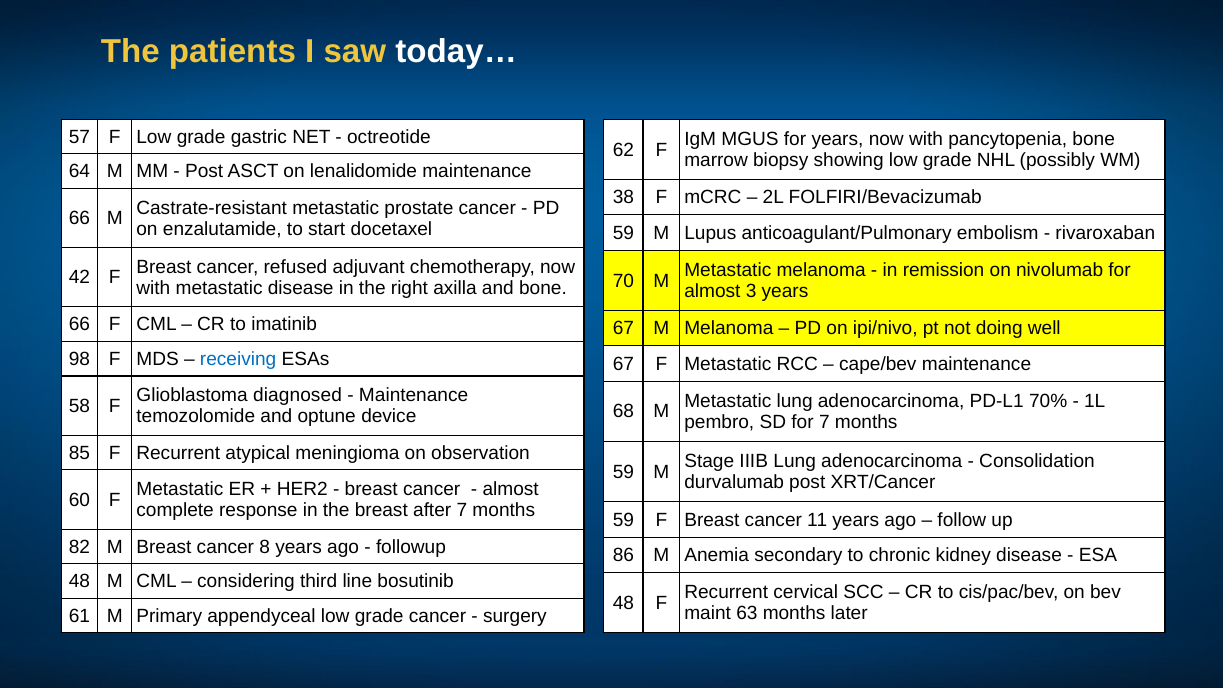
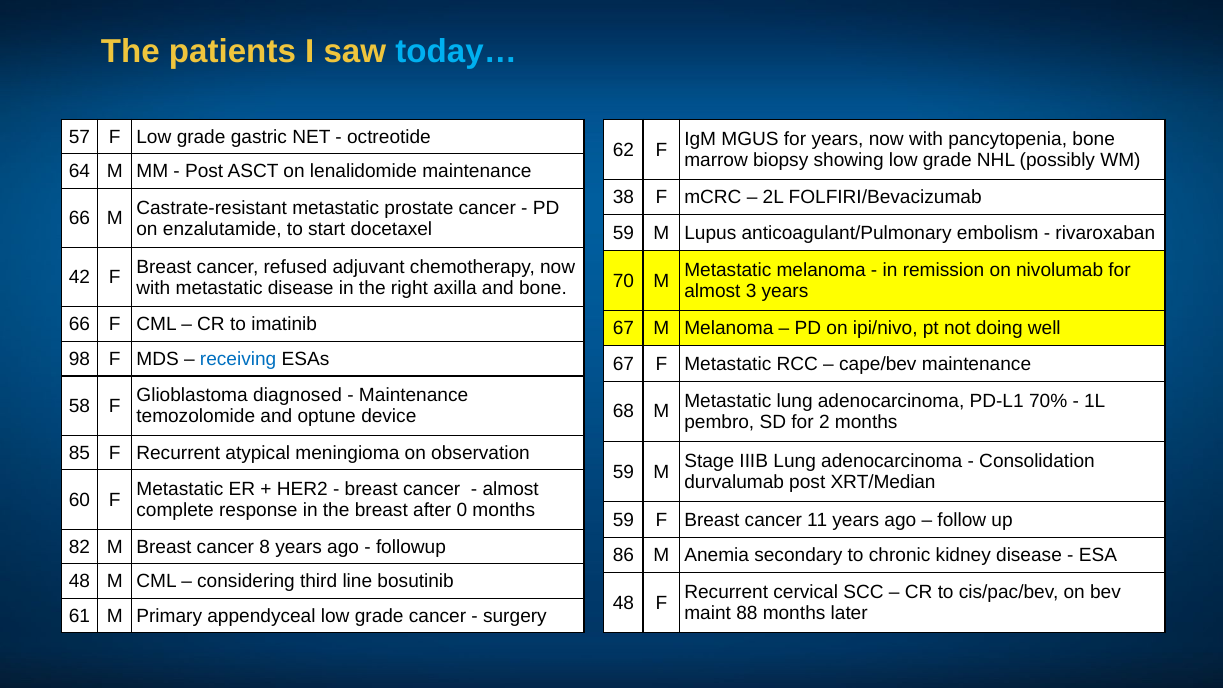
today… colour: white -> light blue (456, 52)
for 7: 7 -> 2 (824, 422)
XRT/Cancer: XRT/Cancer -> XRT/Median (883, 483)
after 7: 7 -> 0 (462, 510)
63: 63 -> 88 (747, 614)
